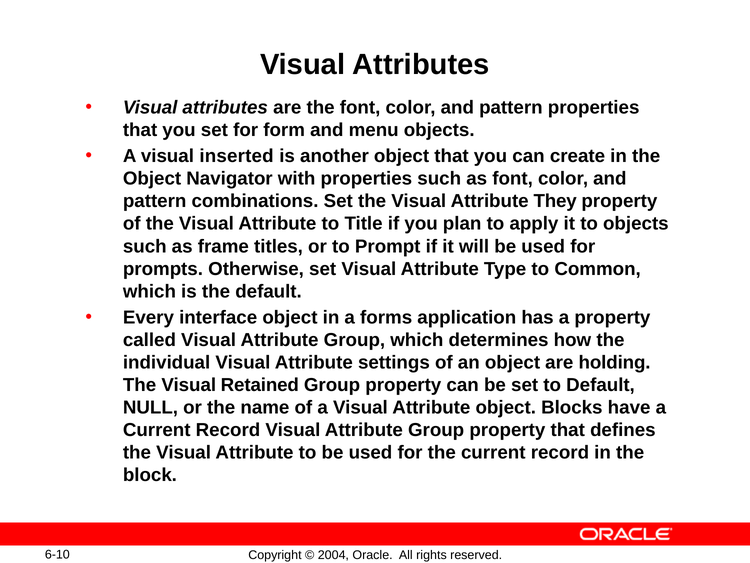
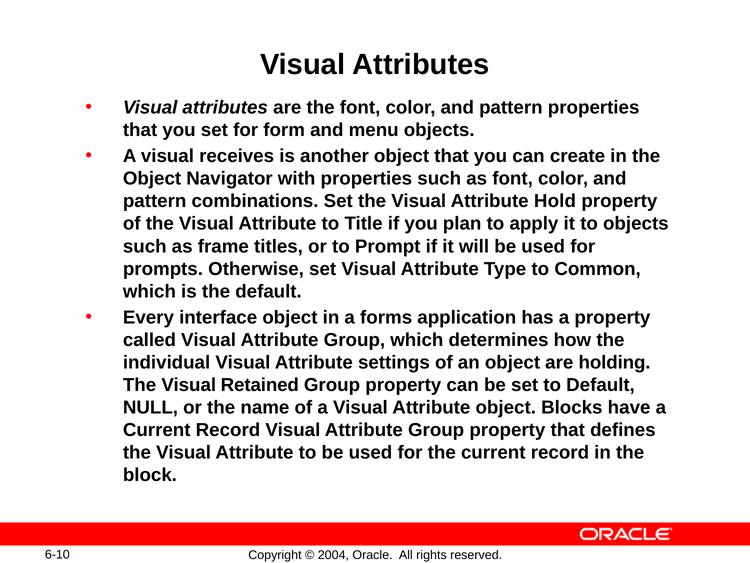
inserted: inserted -> receives (237, 156)
They: They -> Hold (555, 201)
